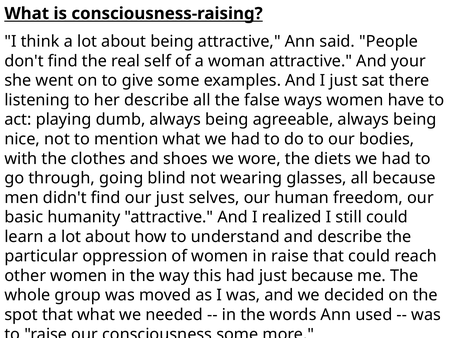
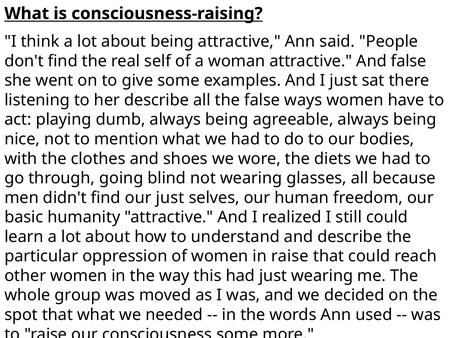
And your: your -> false (409, 61)
just because: because -> wearing (322, 275)
